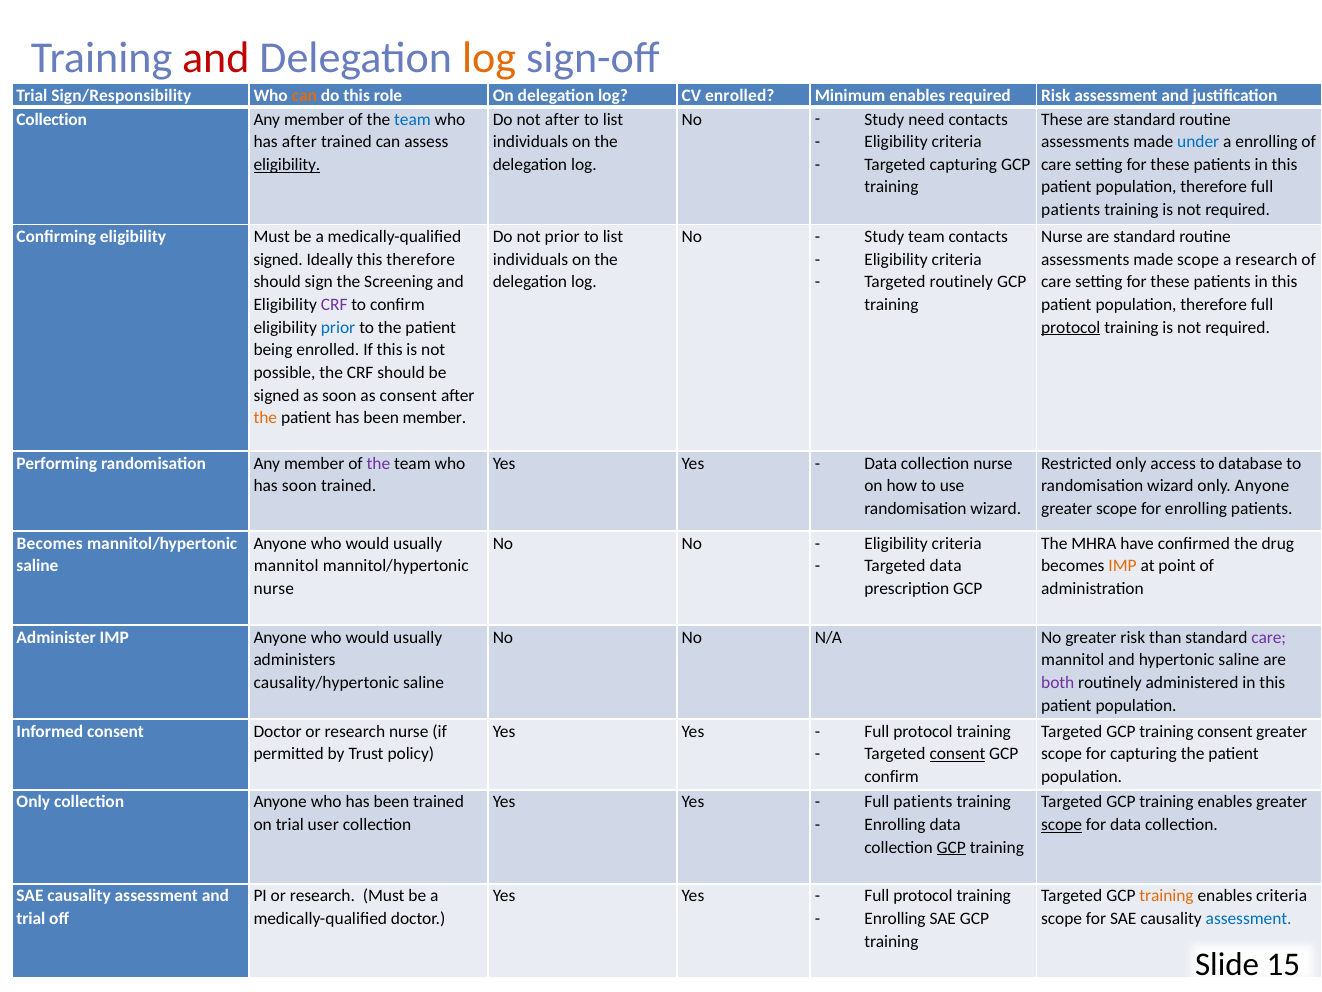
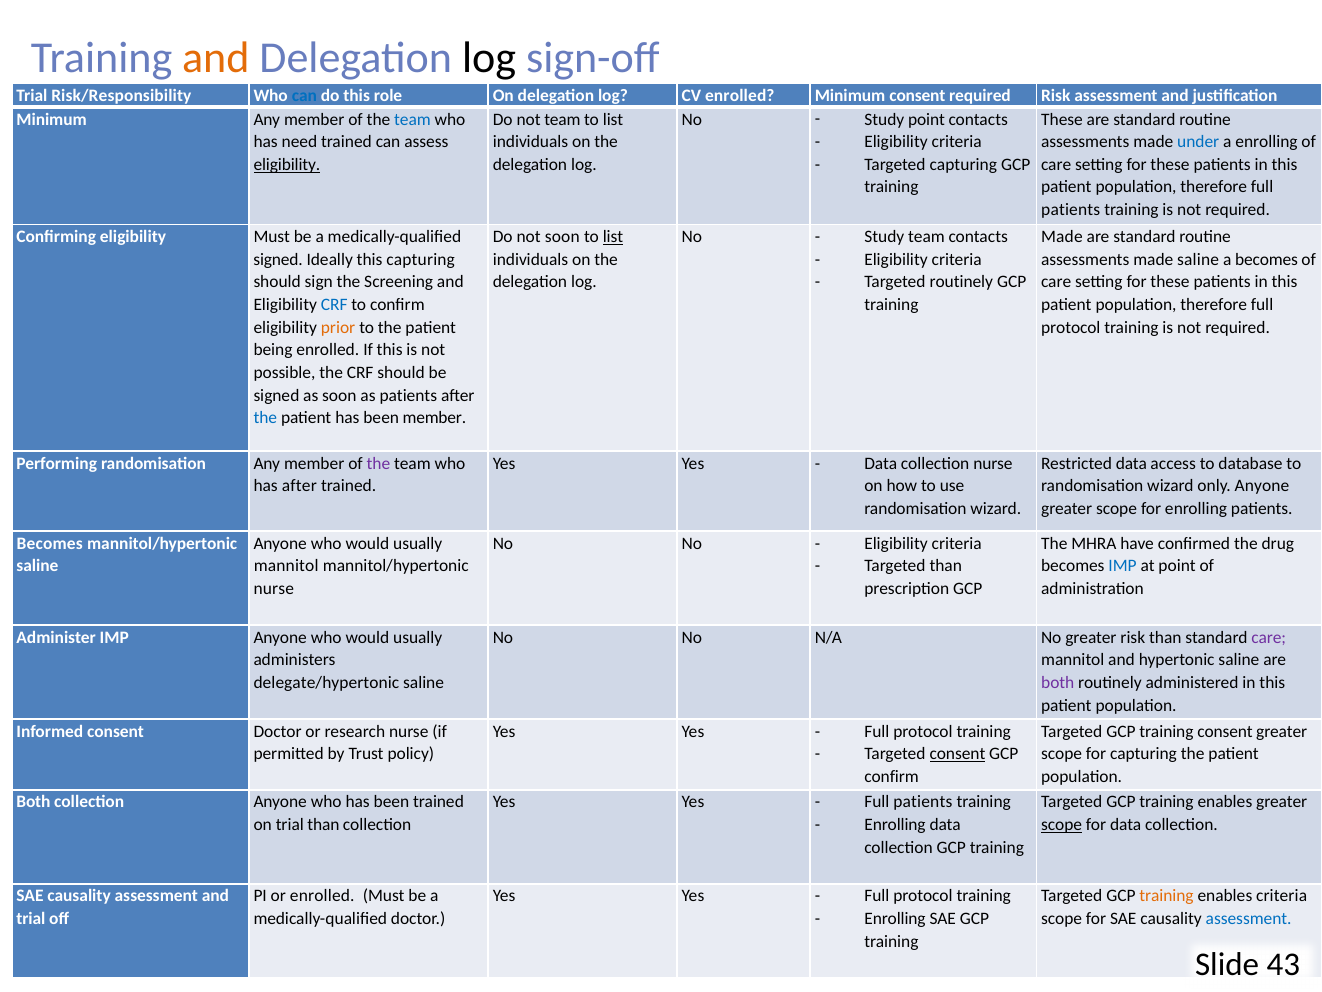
and colour: red -> orange (216, 58)
log colour: orange -> black (489, 58)
Sign/Responsibility: Sign/Responsibility -> Risk/Responsibility (121, 96)
can colour: orange -> blue (304, 96)
Minimum enables: enables -> consent (917, 96)
Collection: Collection -> Minimum (52, 119)
not after: after -> team (562, 119)
Study need: need -> point (927, 119)
has after: after -> need (299, 142)
not prior: prior -> soon (562, 237)
list underline: none -> present (613, 237)
Nurse: Nurse -> Made (1062, 237)
this therefore: therefore -> capturing (421, 259)
made scope: scope -> saline (1198, 259)
a research: research -> becomes (1267, 259)
CRF colour: purple -> blue (334, 305)
prior colour: blue -> orange (338, 327)
protocol underline: present -> none (1071, 327)
as consent: consent -> patients (408, 395)
the colour: orange -> blue (265, 418)
Restricted only: only -> data (1131, 463)
has soon: soon -> after (299, 486)
Targeted data: data -> than (946, 566)
IMP colour: orange -> blue (1123, 566)
causality/hypertonic: causality/hypertonic -> delegate/hypertonic (326, 682)
Only: Only -> Both (33, 802)
trial user: user -> than (323, 824)
GCP underline: present -> none (951, 847)
PI or research: research -> enrolled (322, 896)
15: 15 -> 43 (1283, 964)
